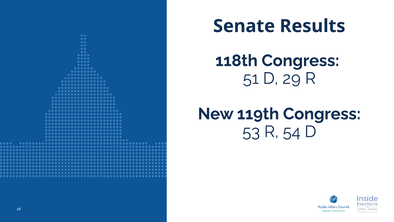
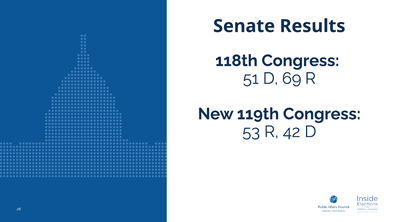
29: 29 -> 69 (292, 78)
54: 54 -> 42 (292, 131)
